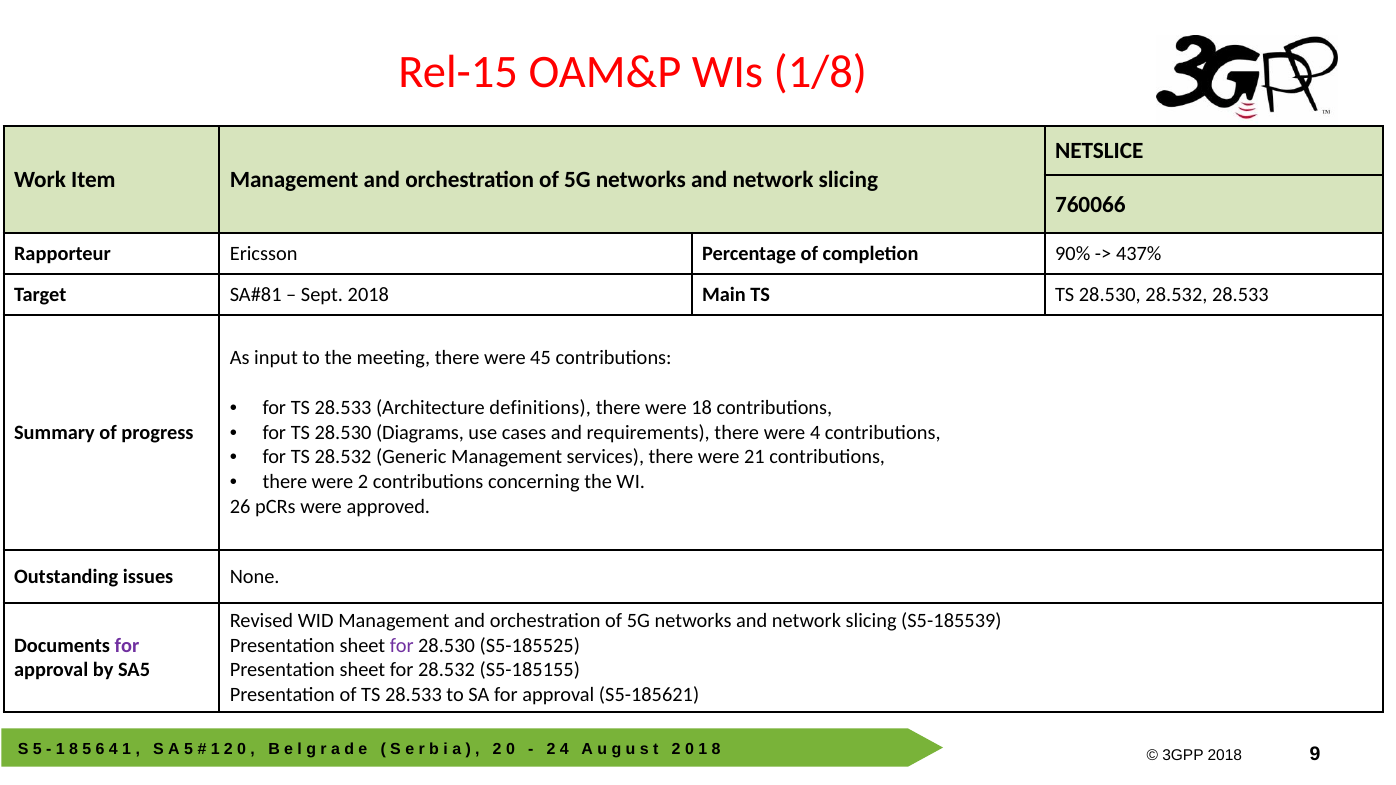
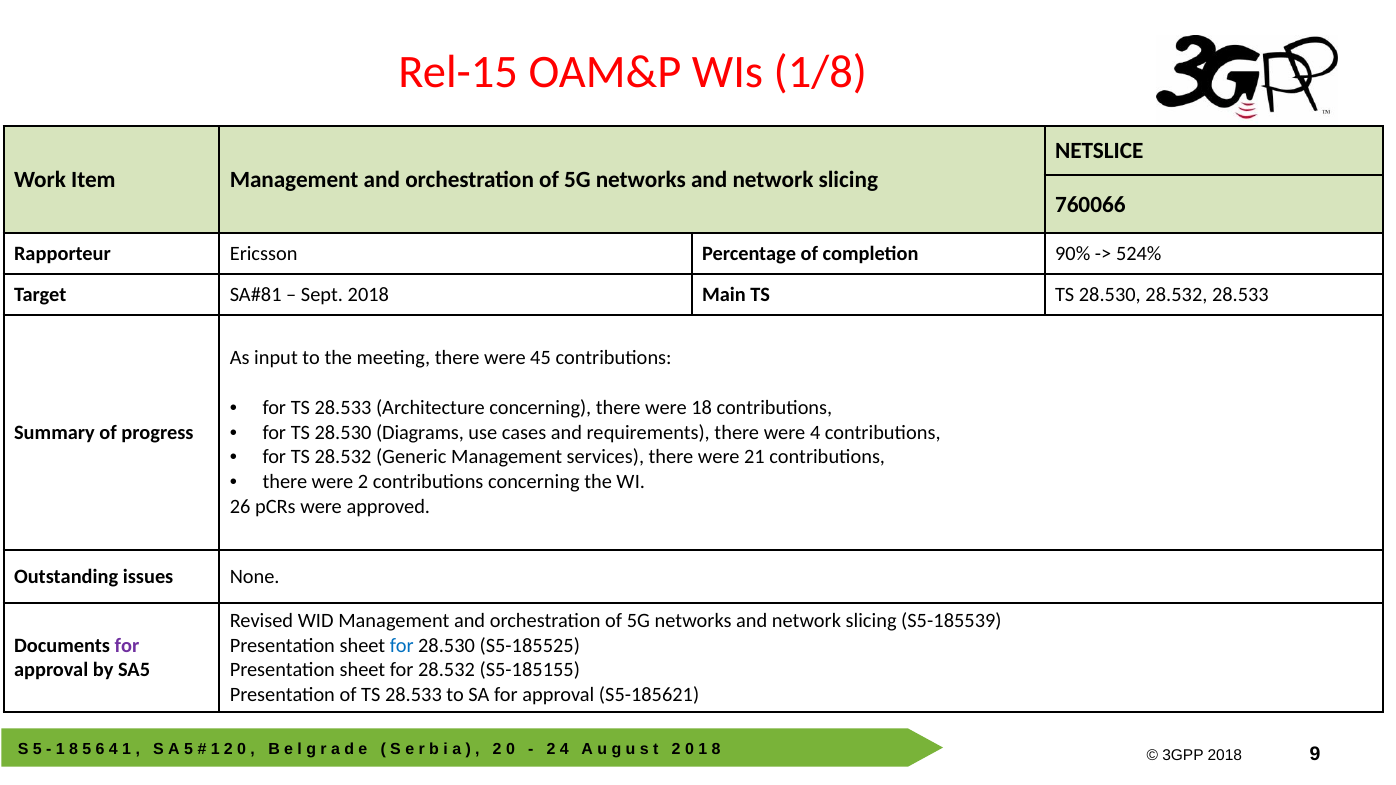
437%: 437% -> 524% (1139, 254)
Architecture definitions: definitions -> concerning (540, 408)
for colour: purple -> blue (402, 646)
